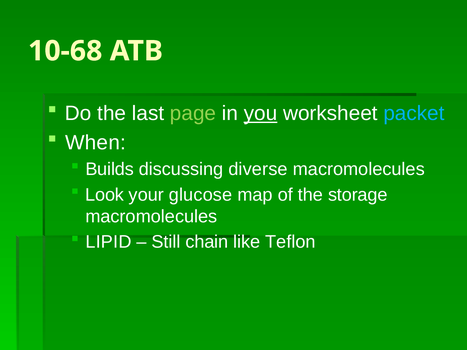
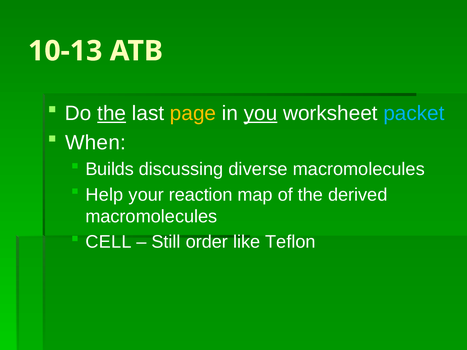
10-68: 10-68 -> 10-13 (65, 51)
the underline: none -> present (112, 114)
page colour: light green -> yellow (193, 114)
Look: Look -> Help (104, 195)
glucose: glucose -> reaction (201, 195)
storage: storage -> derived (358, 195)
LIPID: LIPID -> CELL (108, 242)
chain: chain -> order (207, 242)
